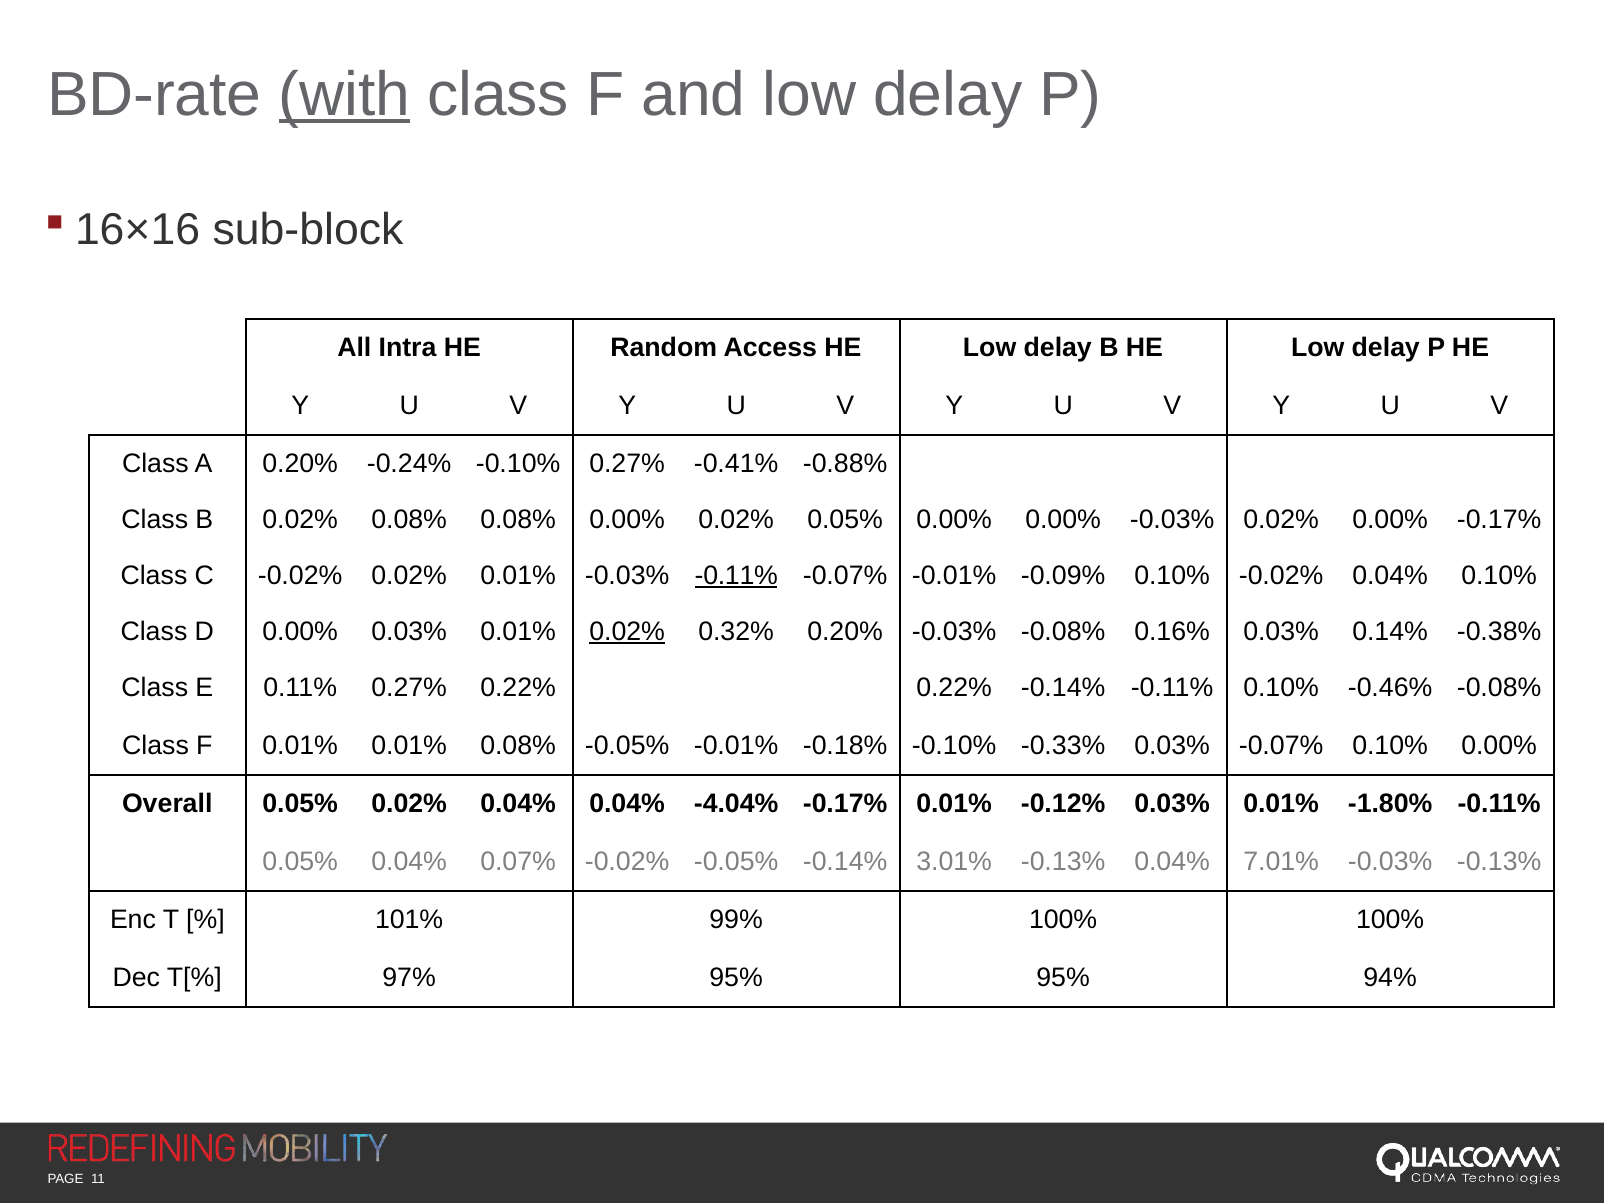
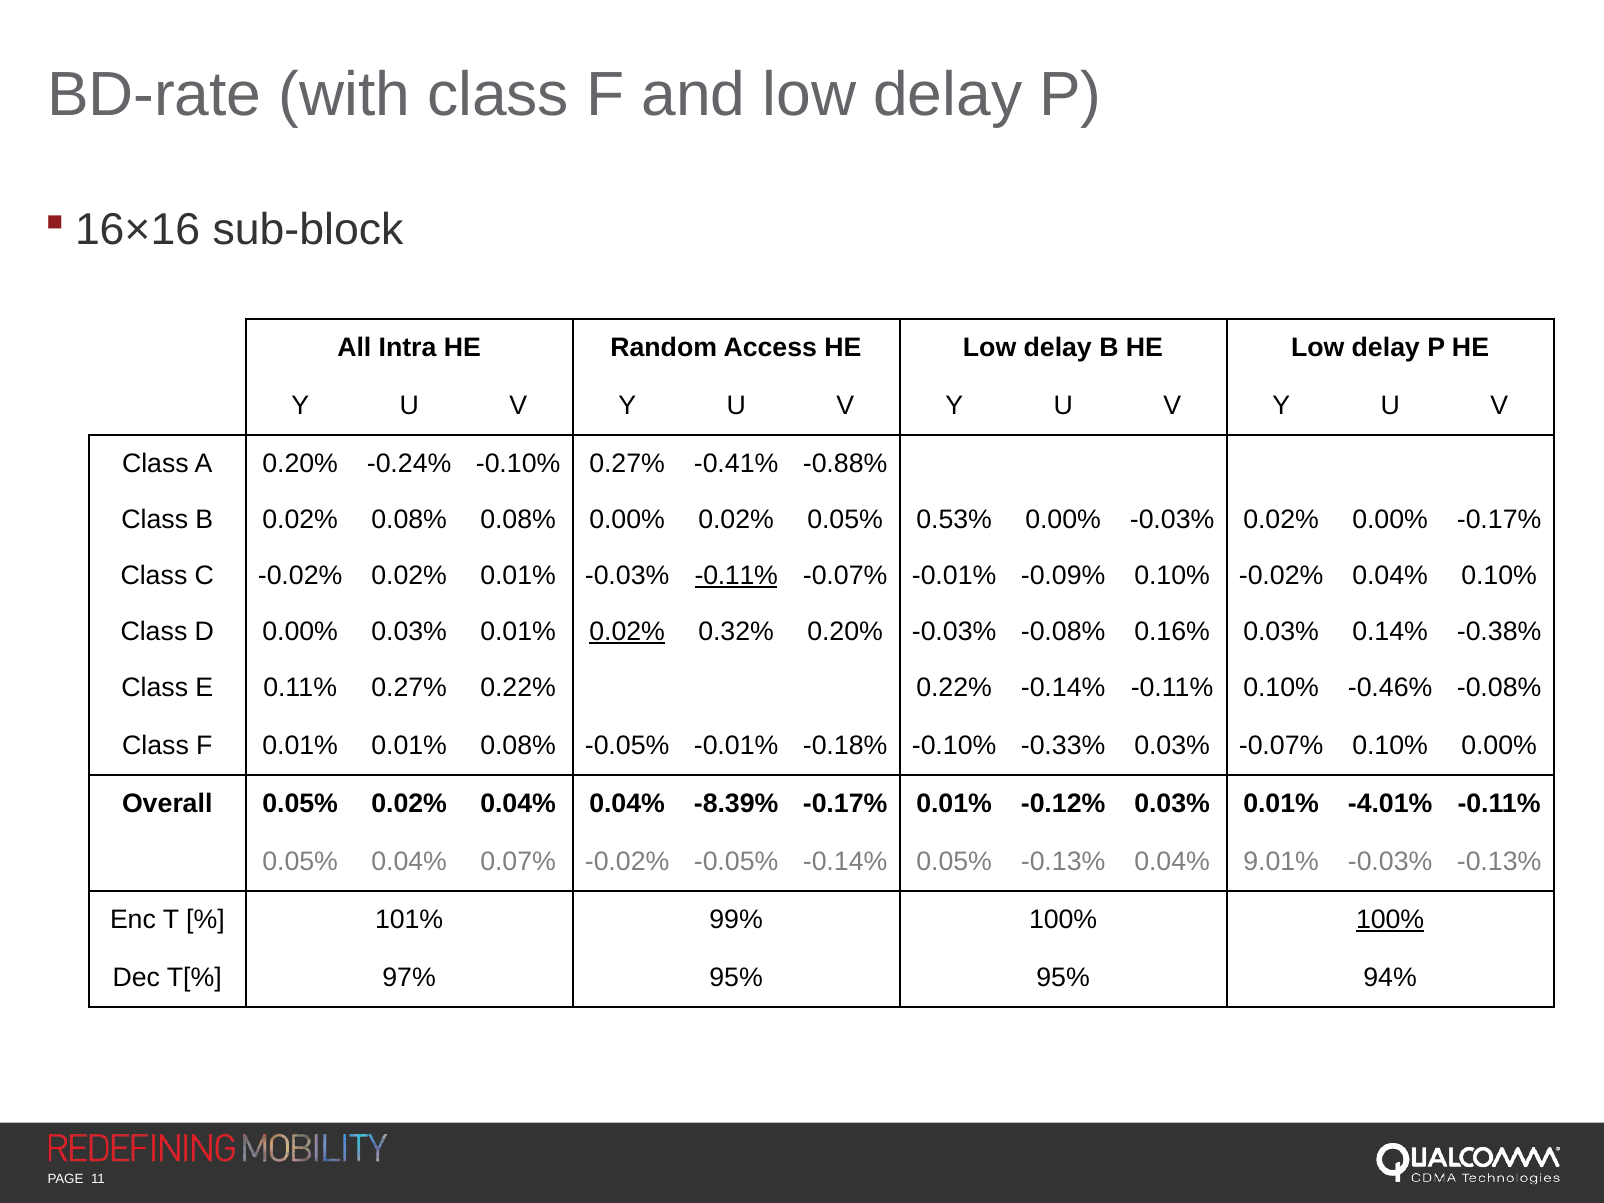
with underline: present -> none (344, 94)
0.05% 0.00%: 0.00% -> 0.53% (954, 519)
-4.04%: -4.04% -> -8.39% (736, 804)
-1.80%: -1.80% -> -4.01% (1390, 804)
-0.14% 3.01%: 3.01% -> 0.05% (954, 862)
7.01%: 7.01% -> 9.01% (1281, 862)
100% underline: none -> present (1390, 919)
